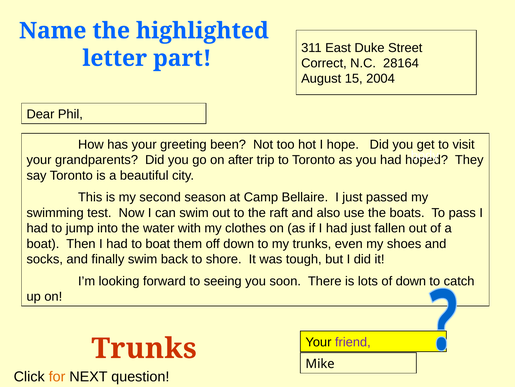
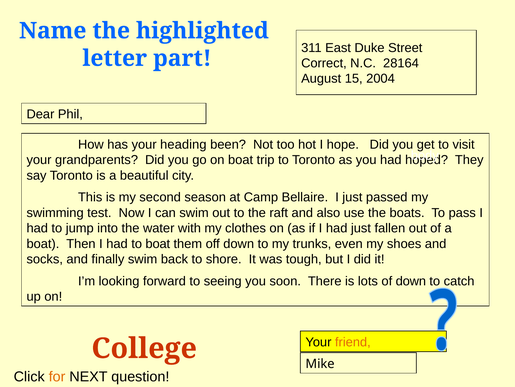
greeting: greeting -> heading (183, 144)
on after: after -> boat (241, 160)
friend colour: purple -> orange (353, 342)
Trunks: Trunks -> College (144, 348)
